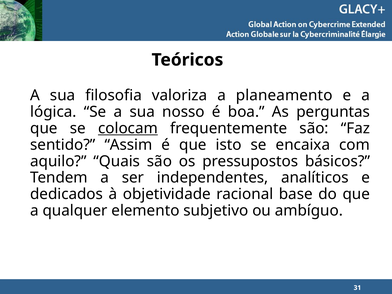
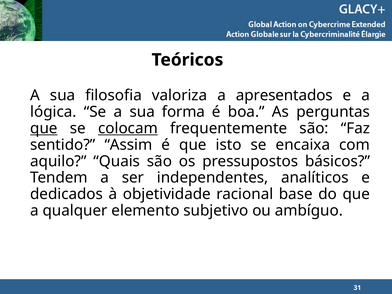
planeamento: planeamento -> apresentados (284, 95)
nosso: nosso -> forma (183, 112)
que underline: none -> present (44, 128)
